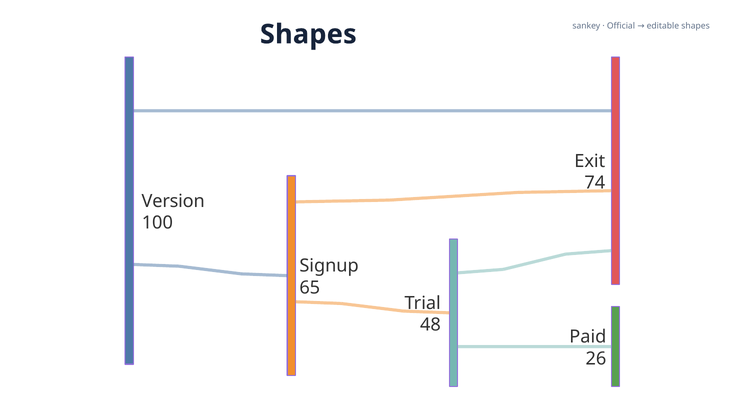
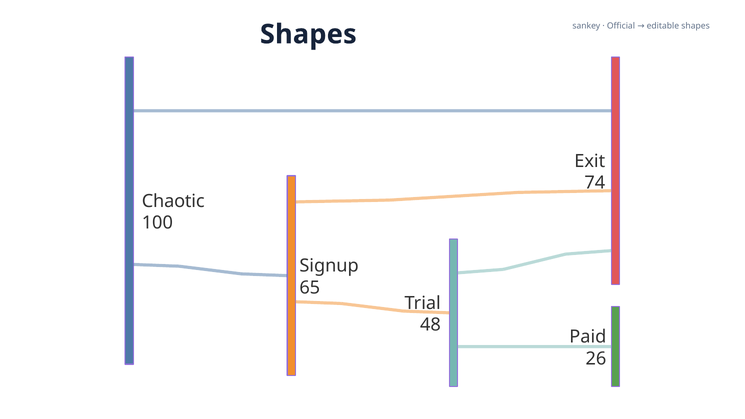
Version: Version -> Chaotic (173, 201)
